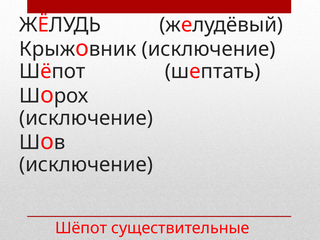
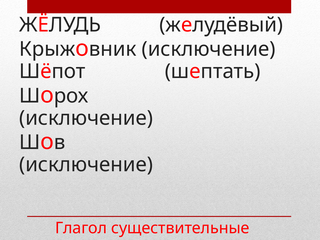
Шёпот: Шёпот -> Глагол (81, 228)
